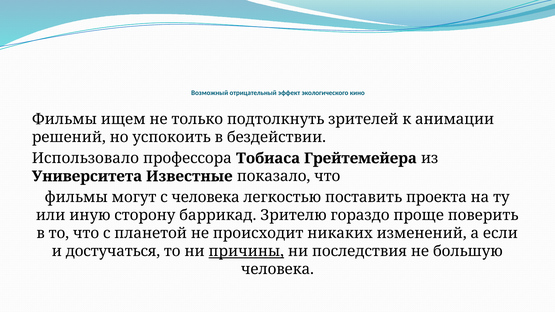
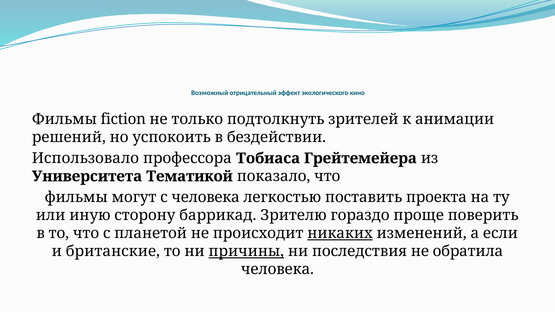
ищем: ищем -> fiction (123, 119)
Известные: Известные -> Тематикой (189, 176)
никаких underline: none -> present (340, 233)
достучаться: достучаться -> британские (113, 252)
большую: большую -> обратила (468, 252)
